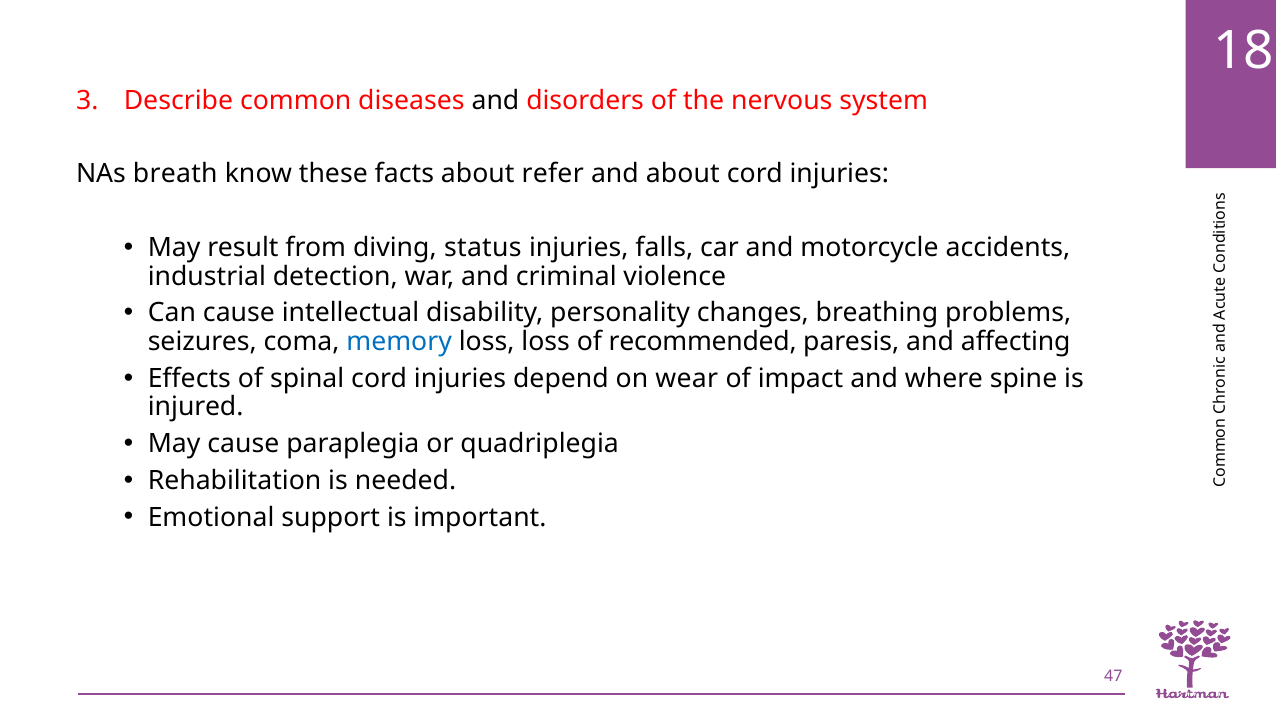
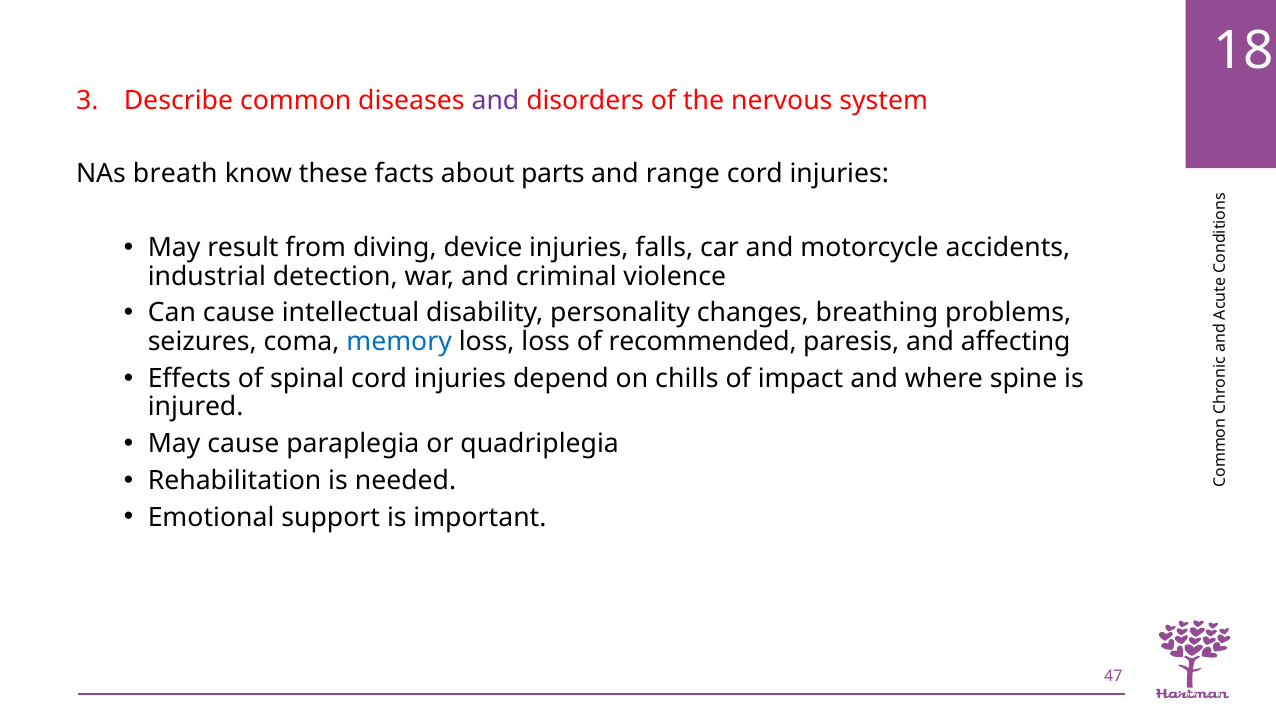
and colour: black -> purple (495, 101)
refer: refer -> parts (553, 174)
and about: about -> range (683, 174)
status: status -> device (483, 247)
wear: wear -> chills (687, 378)
